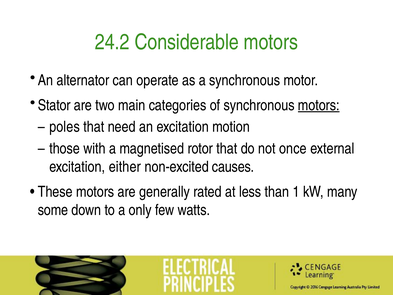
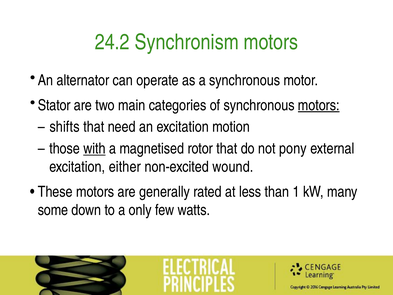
Considerable: Considerable -> Synchronism (187, 42)
poles: poles -> shifts (65, 127)
with underline: none -> present (94, 148)
once: once -> pony (293, 148)
causes: causes -> wound (233, 167)
